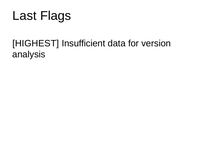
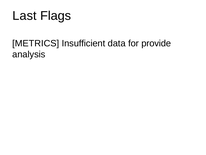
HIGHEST: HIGHEST -> METRICS (36, 43)
version: version -> provide (156, 43)
